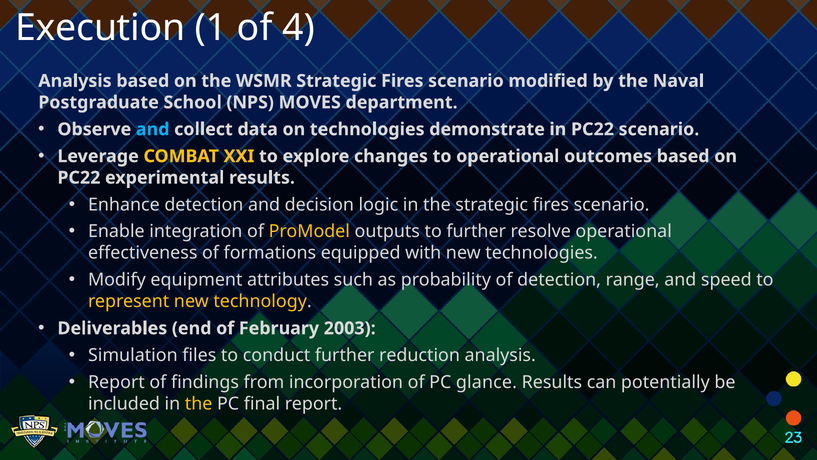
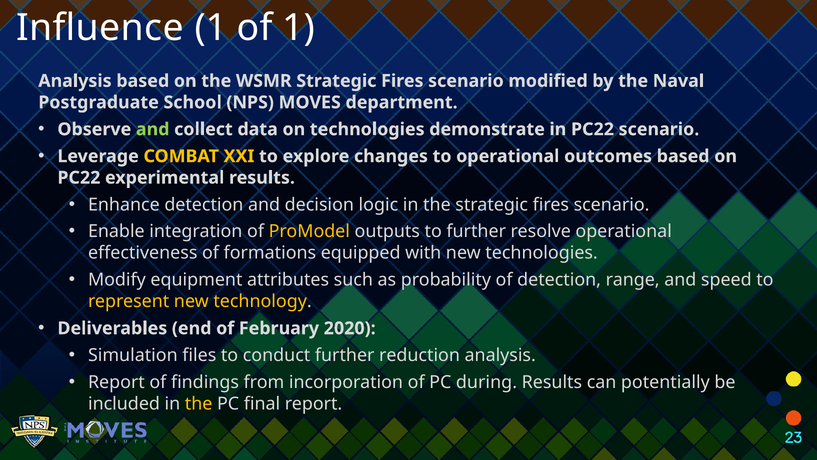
Execution: Execution -> Influence (100, 28)
of 4: 4 -> 1 (299, 28)
and colour: light blue -> light green (153, 129)
2003: 2003 -> 2020 (350, 328)
glance: glance -> during (486, 382)
